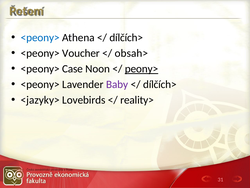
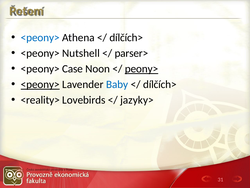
Voucher: Voucher -> Nutshell (81, 53)
obsah>: obsah> -> parser> (131, 53)
<peony> underline: none -> present (40, 84)
Baby colour: purple -> blue (117, 84)
<jazyky>: <jazyky> -> <reality> (40, 100)
reality>: reality> -> jazyky> (137, 100)
